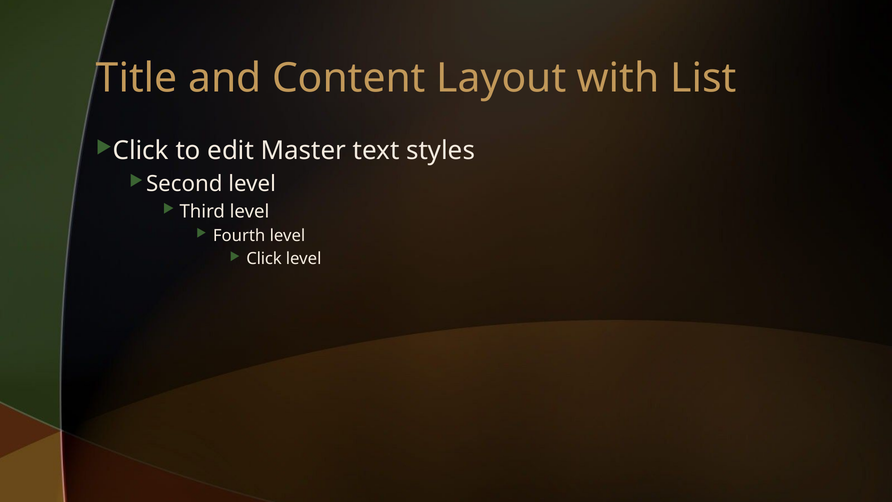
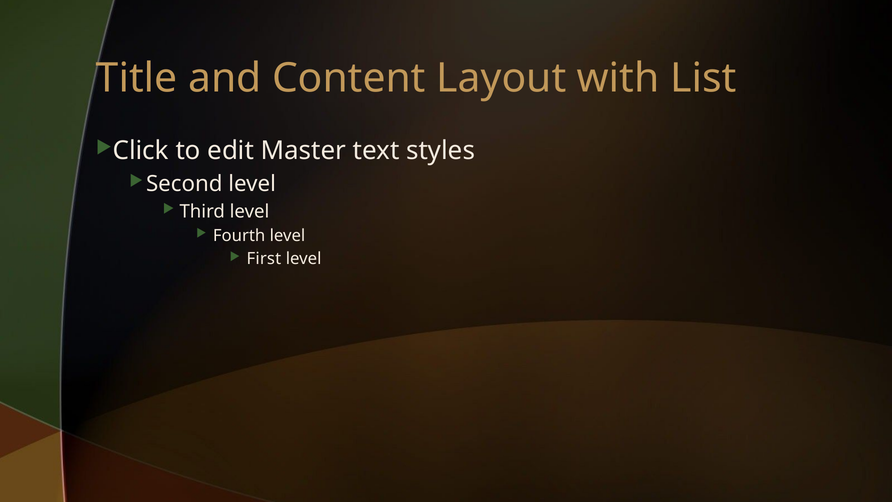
Click: Click -> First (264, 258)
